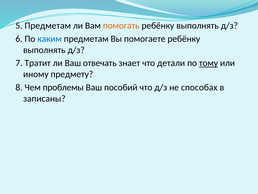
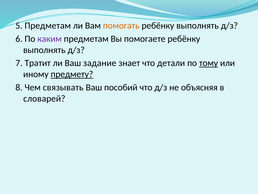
каким colour: blue -> purple (50, 39)
отвечать: отвечать -> задание (100, 63)
предмету underline: none -> present (72, 74)
проблемы: проблемы -> связывать (63, 87)
способах: способах -> объясняя (199, 87)
записаны: записаны -> словарей (44, 98)
